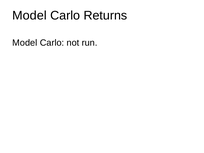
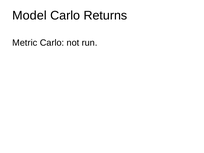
Model: Model -> Metric (25, 43)
